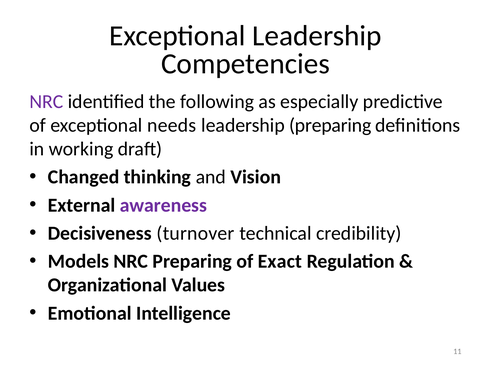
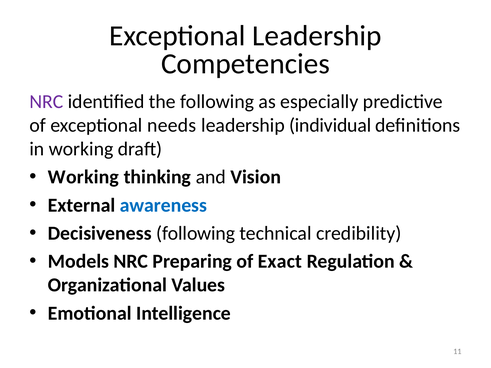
leadership preparing: preparing -> individual (330, 125)
Changed: Changed -> Working (83, 177)
awareness colour: purple -> blue (163, 205)
Decisiveness turnover: turnover -> following (196, 233)
